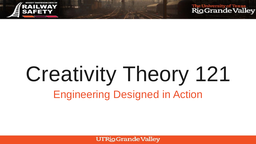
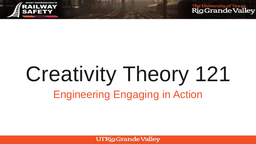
Designed: Designed -> Engaging (136, 95)
